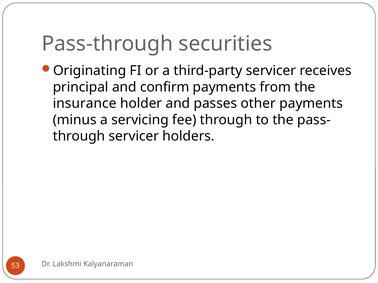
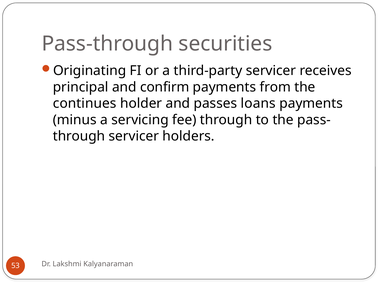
insurance: insurance -> continues (85, 104)
other: other -> loans (258, 104)
